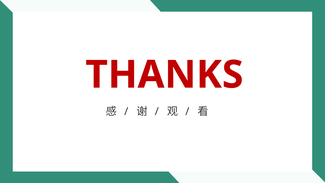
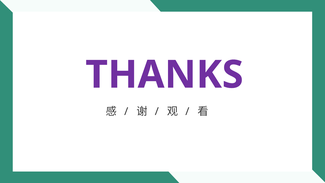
THANKS colour: red -> purple (164, 75)
